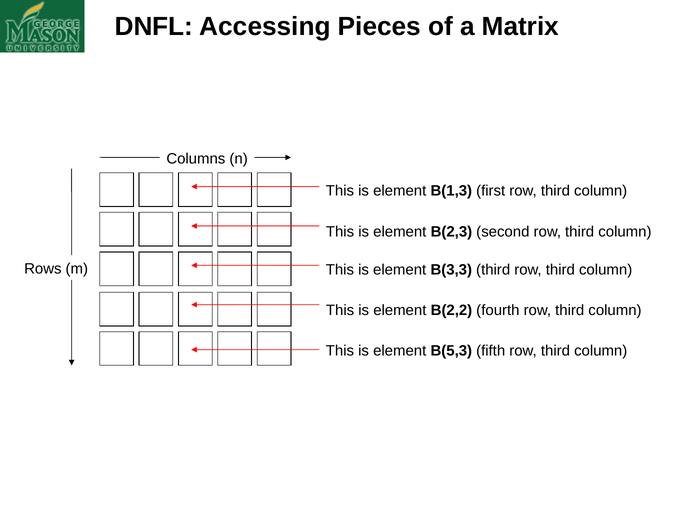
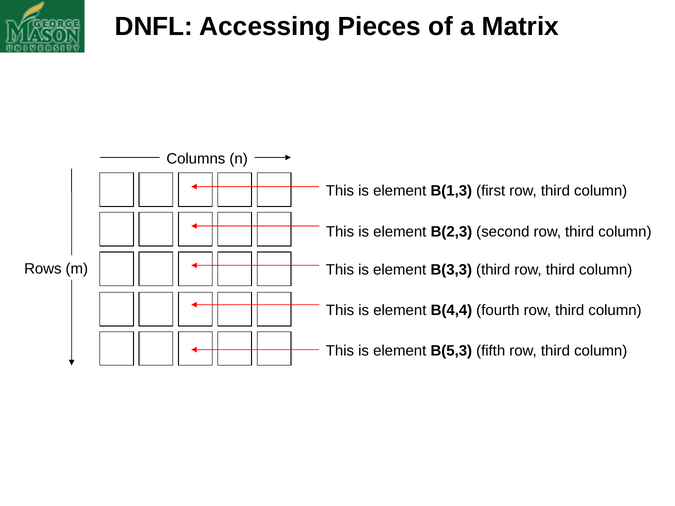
B(2,2: B(2,2 -> B(4,4 (451, 310)
